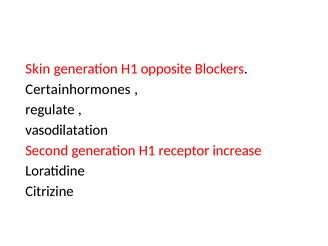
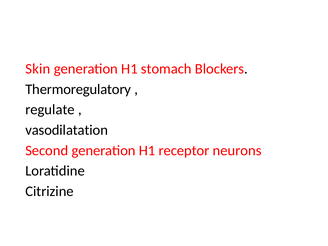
opposite: opposite -> stomach (166, 69)
Certainhormones: Certainhormones -> Thermoregulatory (78, 89)
increase: increase -> neurons (237, 150)
